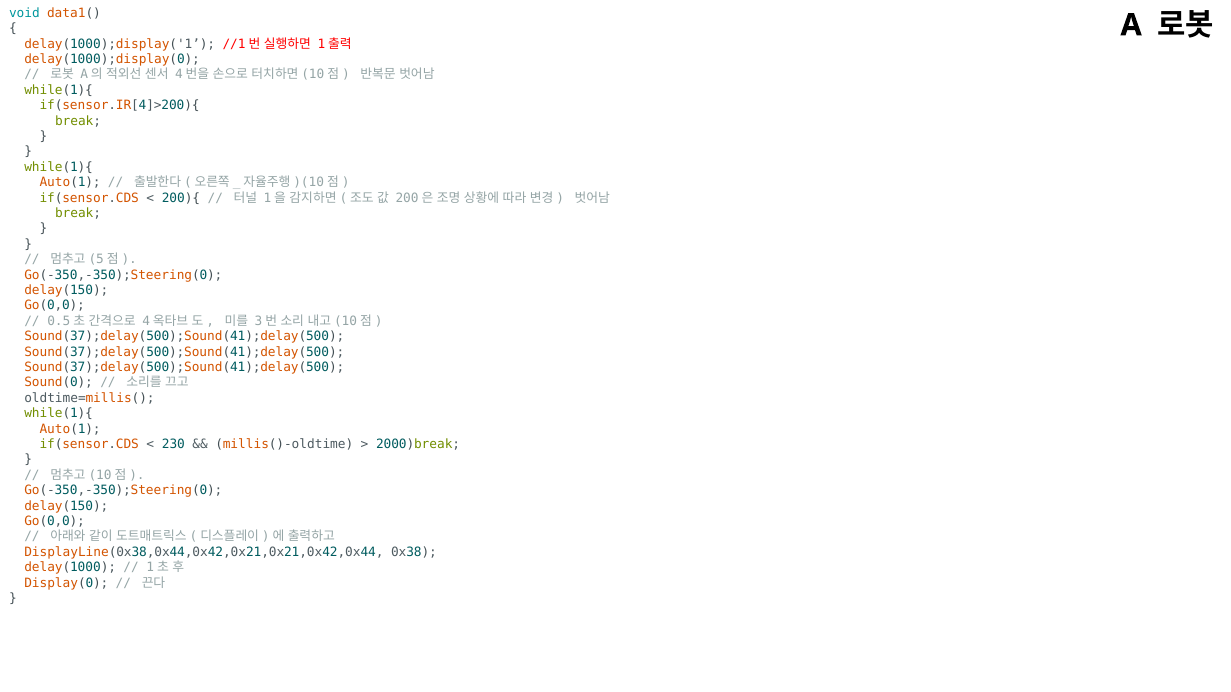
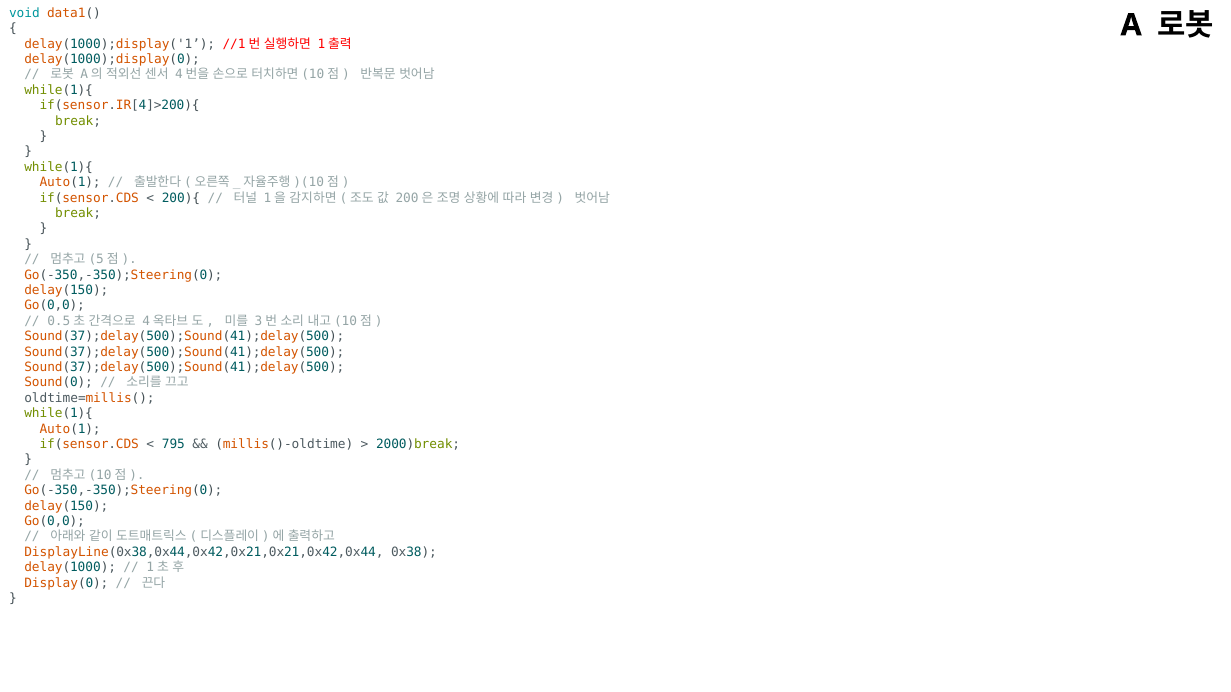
230: 230 -> 795 (173, 445)
